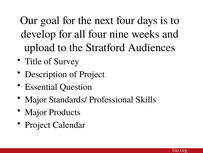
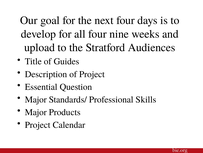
Survey: Survey -> Guides (67, 61)
